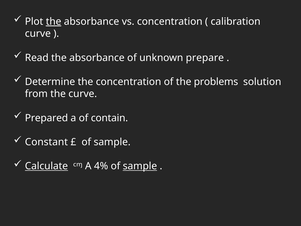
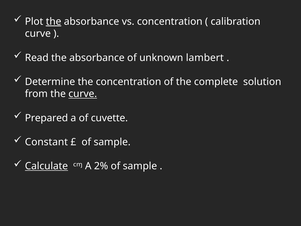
prepare: prepare -> lambert (205, 58)
problems: problems -> complete (216, 82)
curve underline: none -> present (83, 94)
contain: contain -> cuvette (109, 118)
4%: 4% -> 2% (101, 166)
sample underline: present -> none (140, 166)
